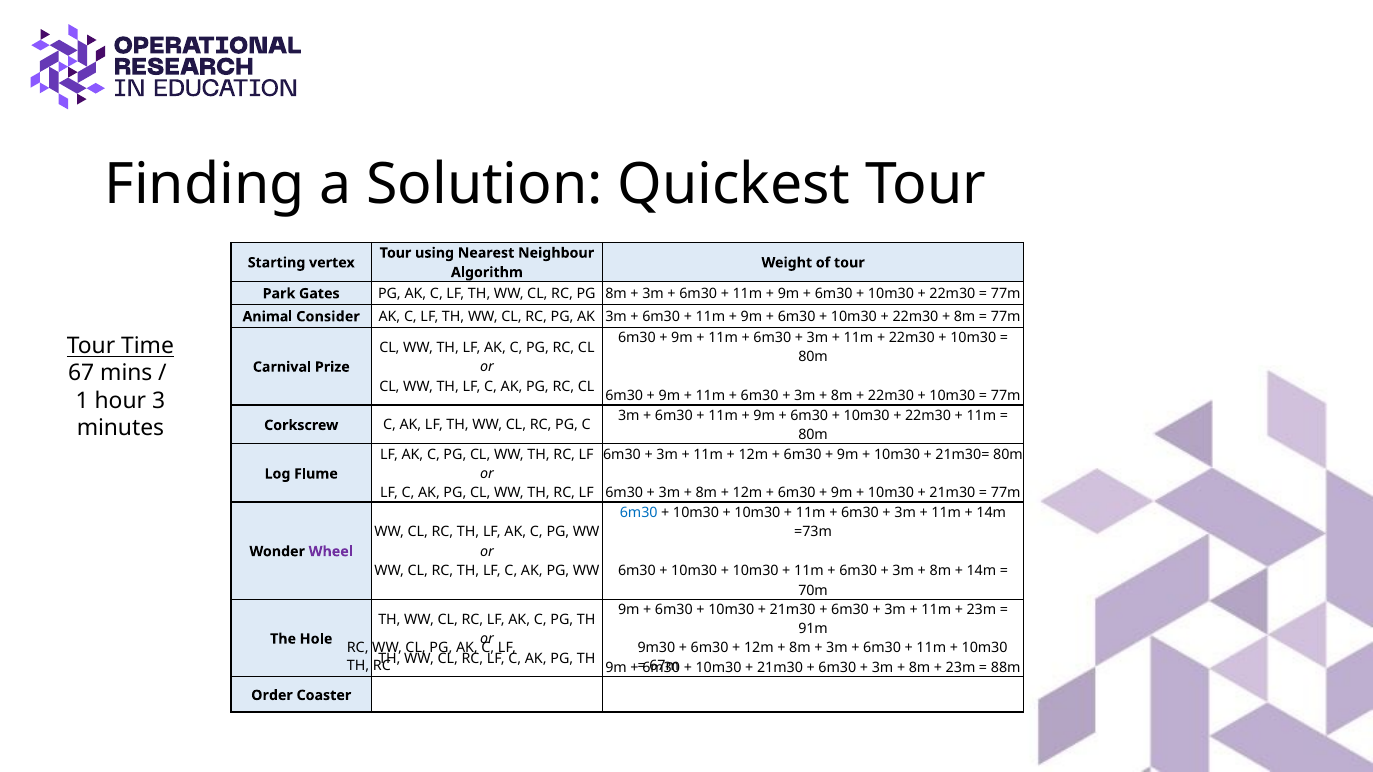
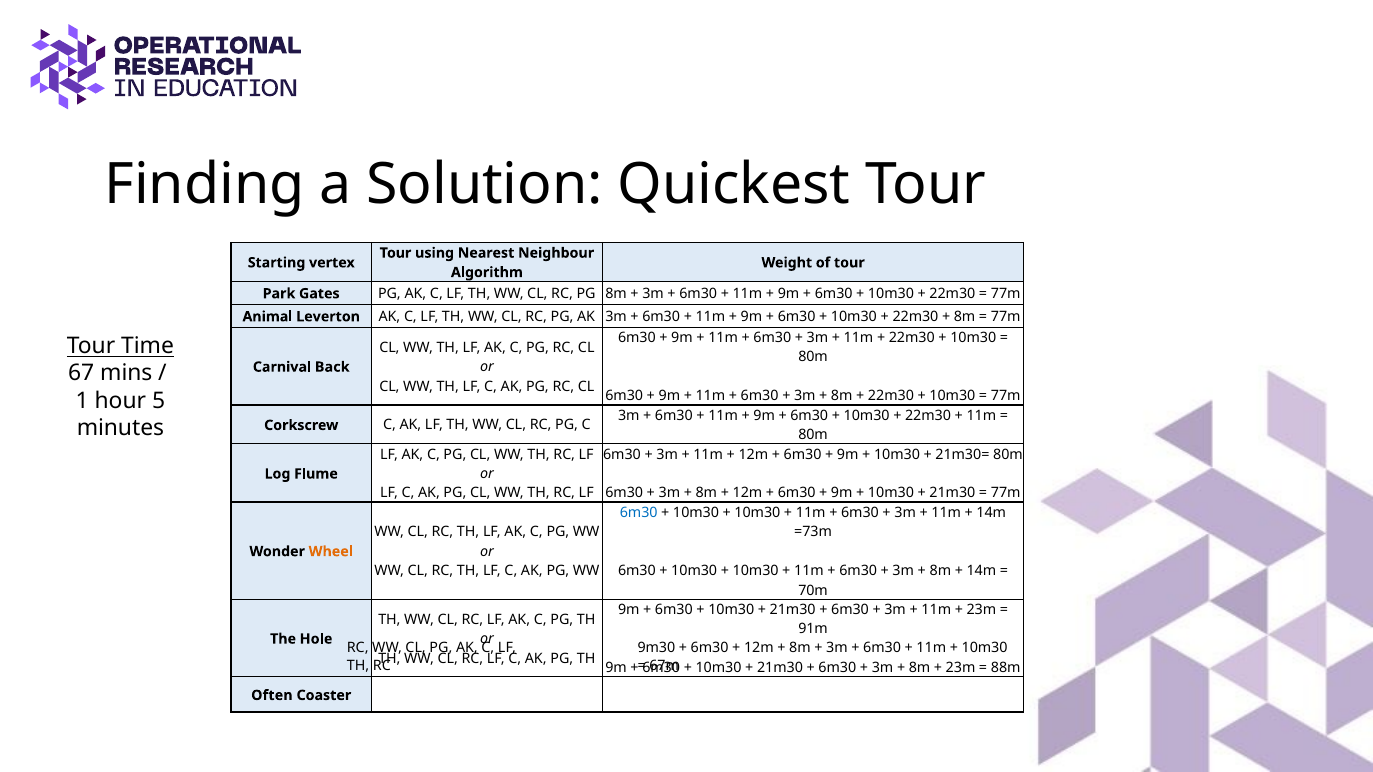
Consider: Consider -> Leverton (328, 317)
Prize: Prize -> Back (332, 367)
3: 3 -> 5 (159, 401)
Wheel colour: purple -> orange (331, 552)
Order: Order -> Often (272, 696)
